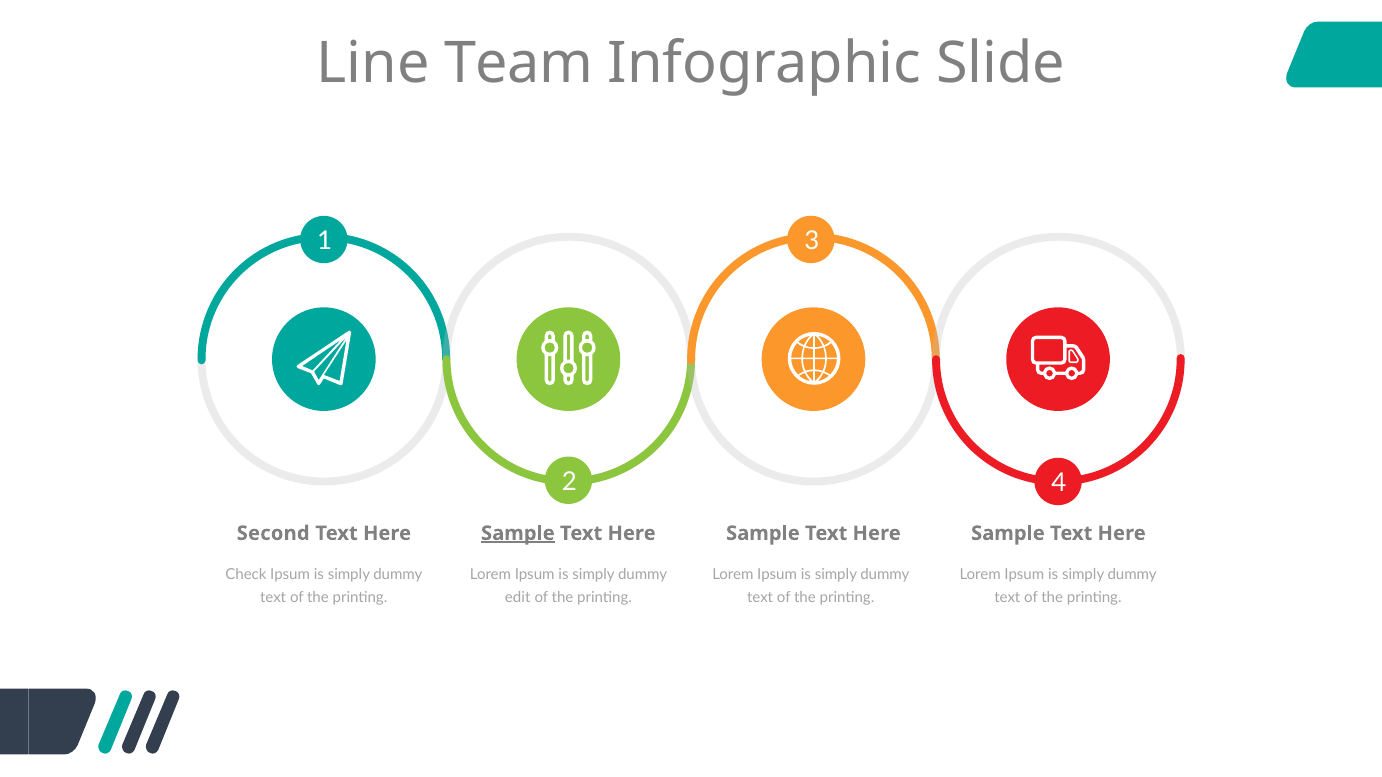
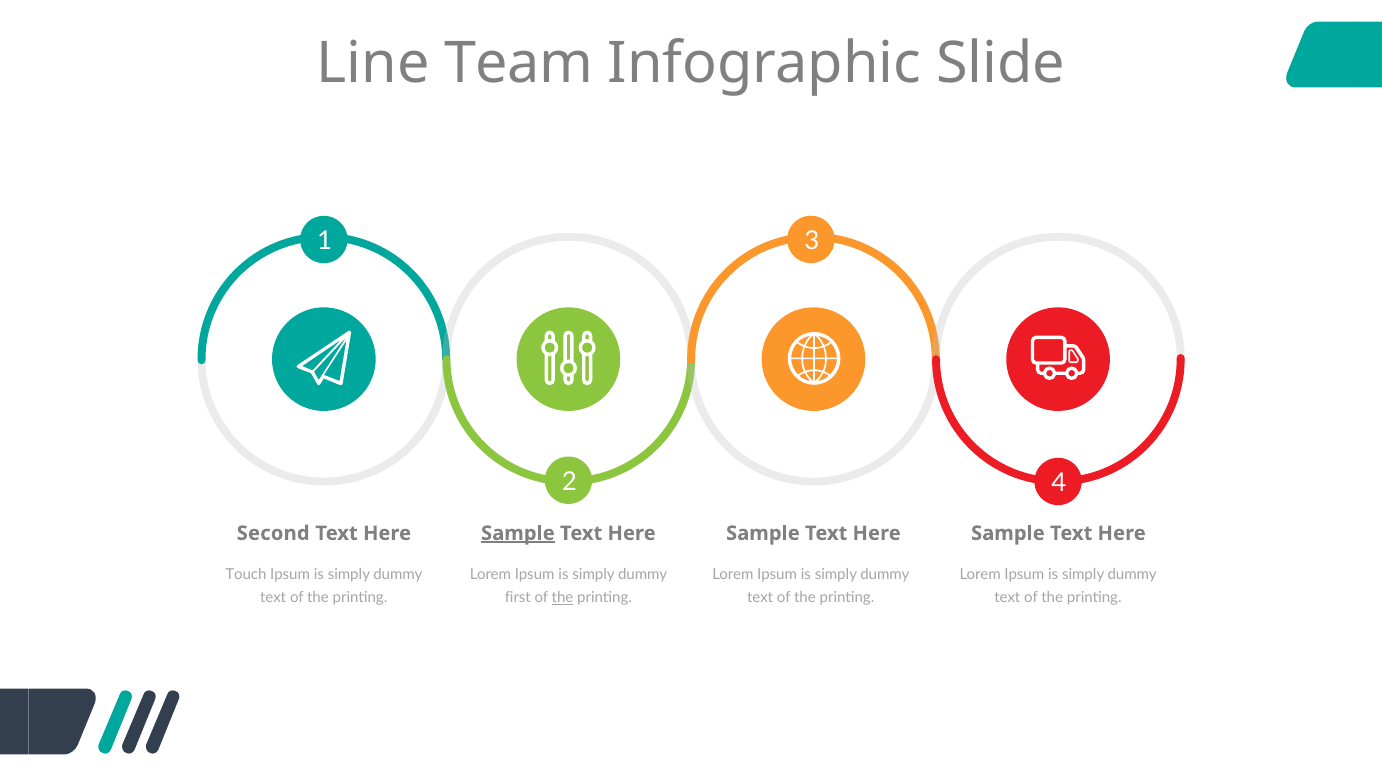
Check: Check -> Touch (246, 575)
edit: edit -> first (518, 598)
the underline: none -> present (563, 598)
